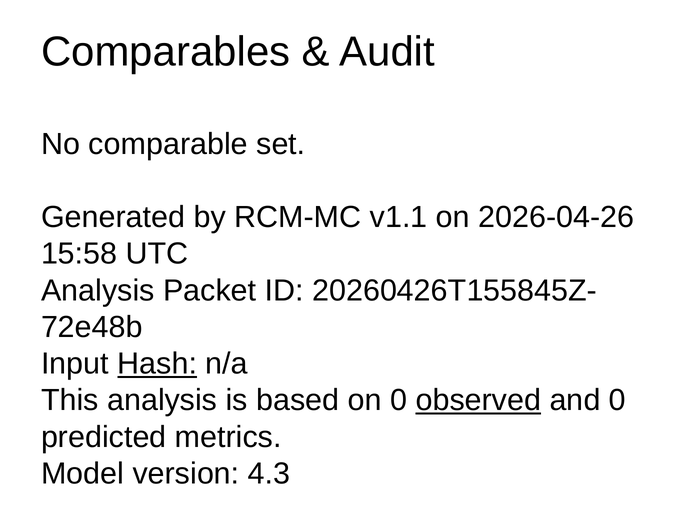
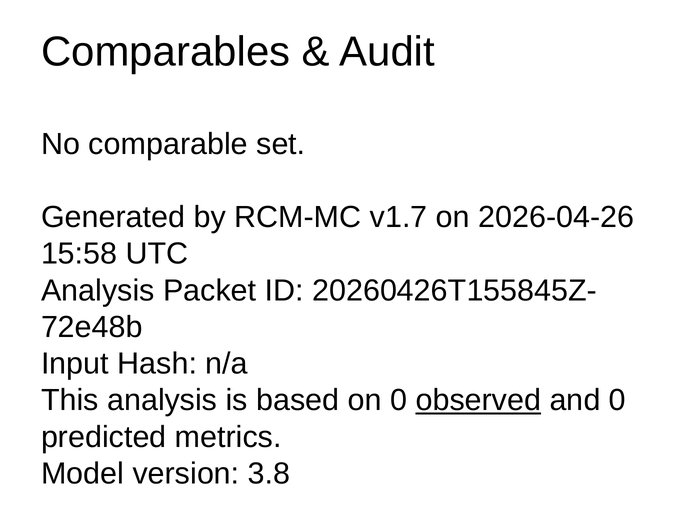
v1.1: v1.1 -> v1.7 (399, 217)
Hash underline: present -> none (157, 363)
4.3: 4.3 -> 3.8 (269, 473)
